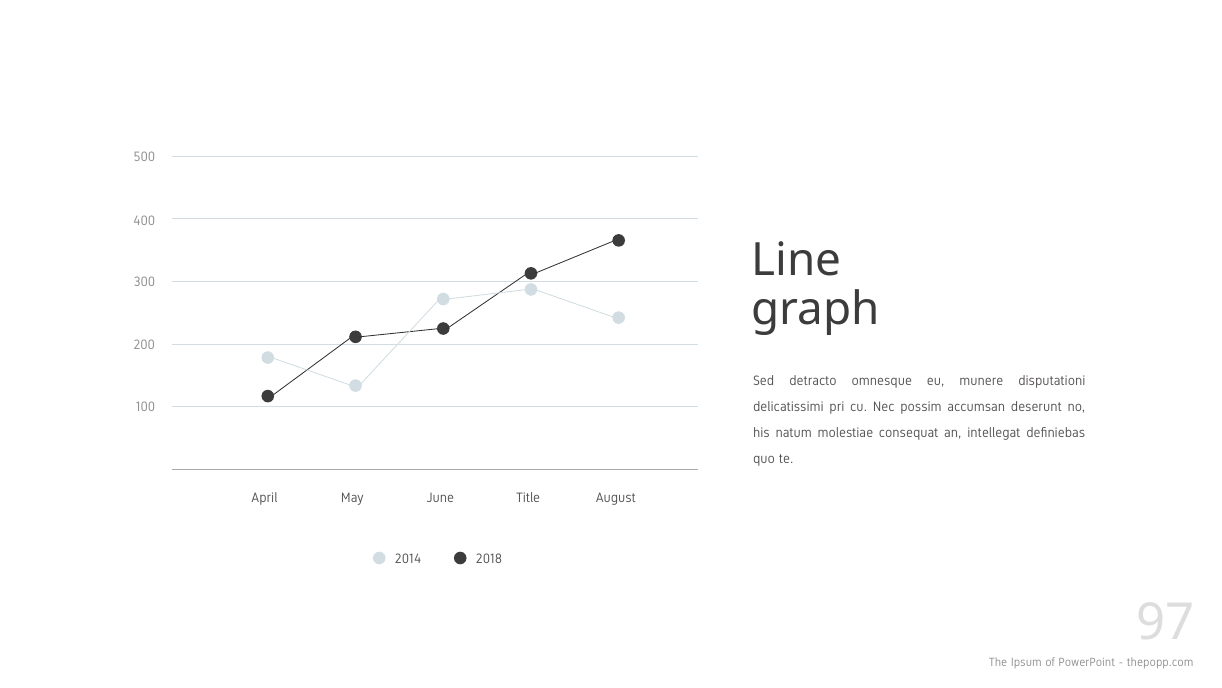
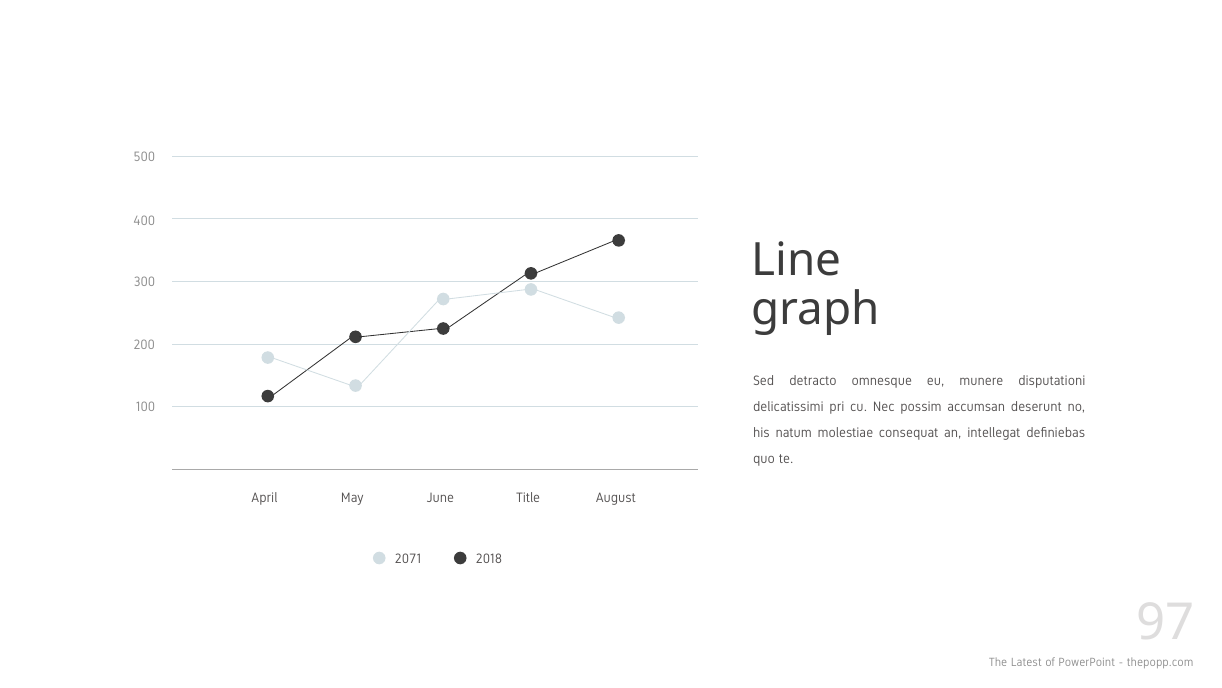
2014: 2014 -> 2071 (408, 558)
Ipsum: Ipsum -> Latest (1026, 662)
